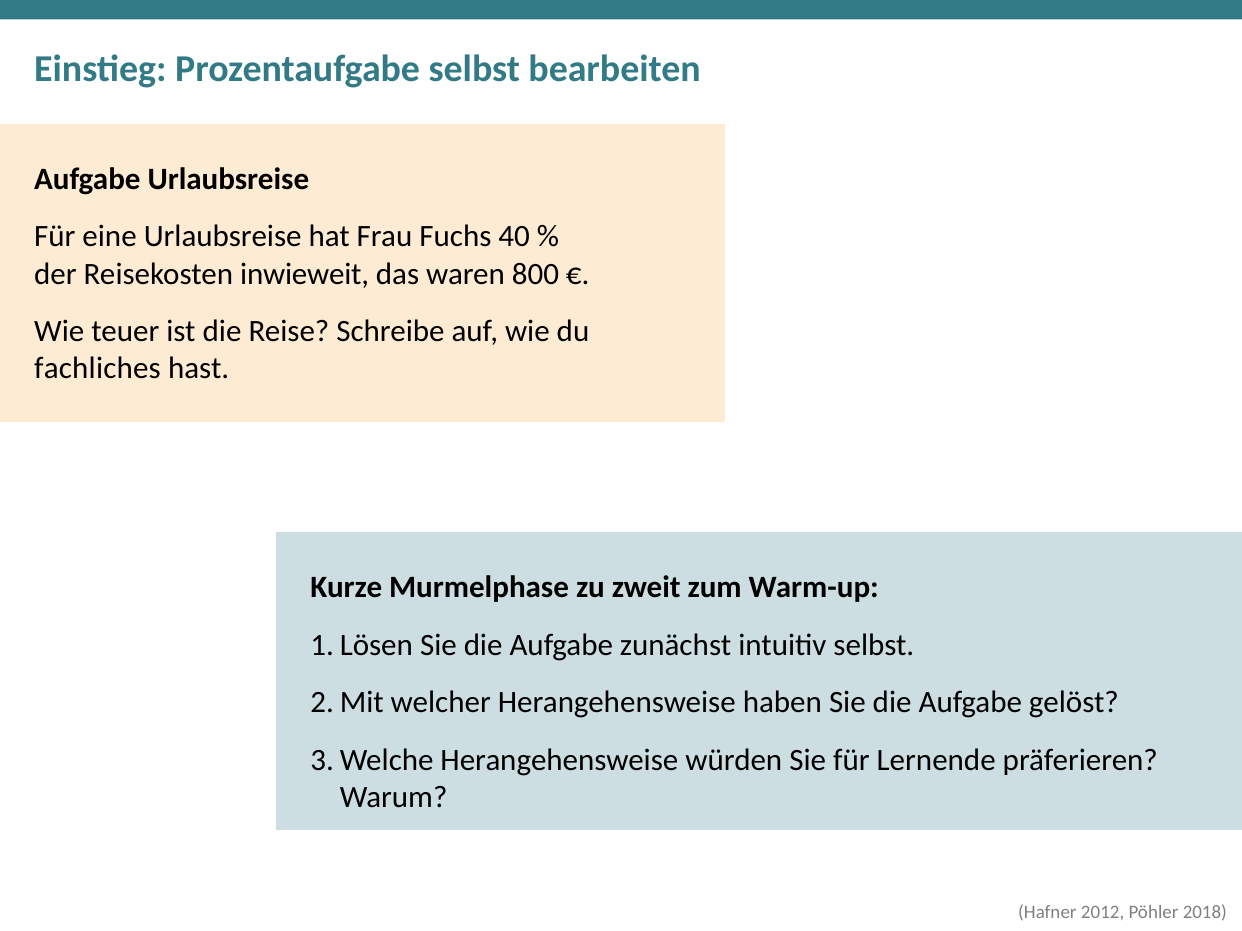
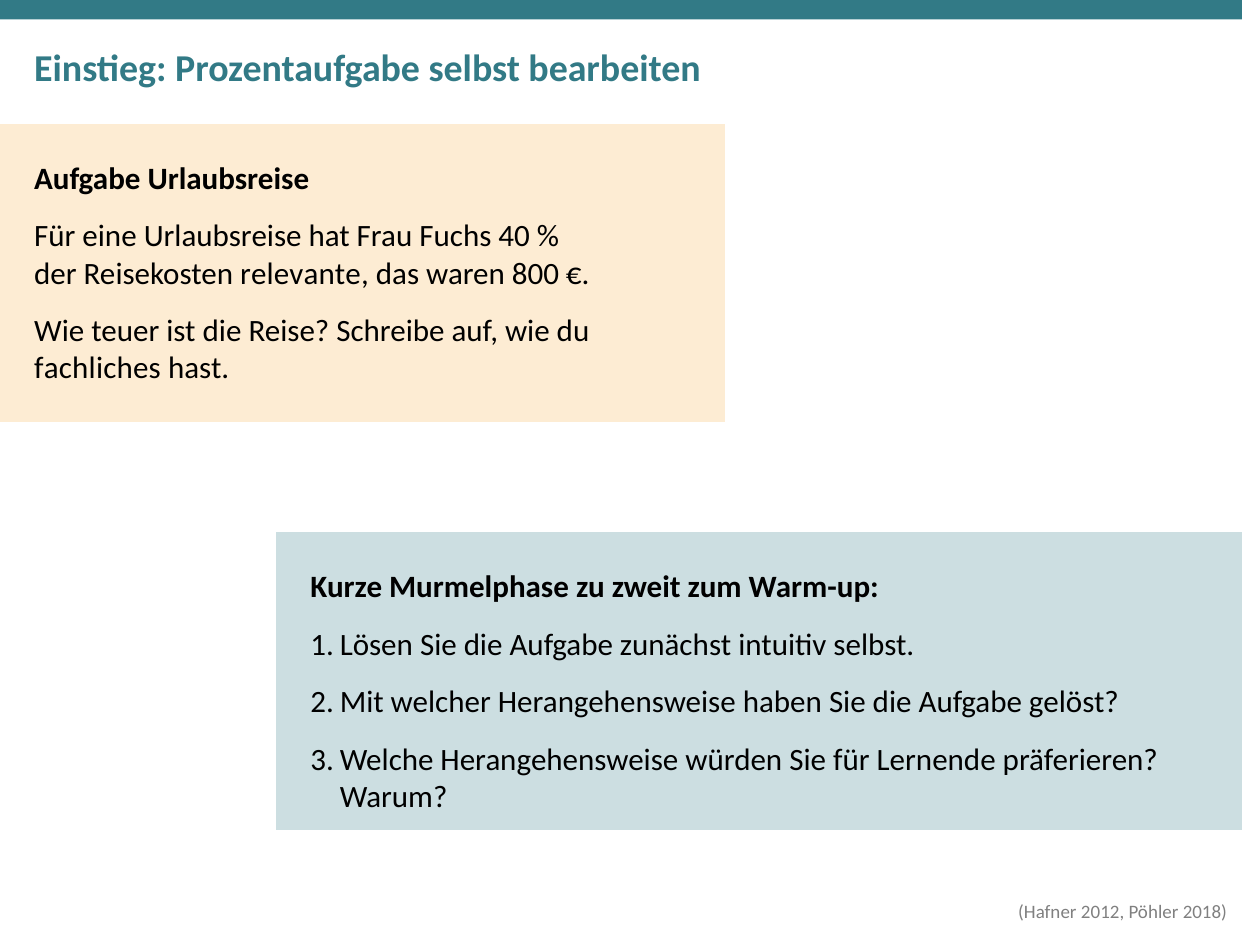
inwieweit: inwieweit -> relevante (304, 274)
